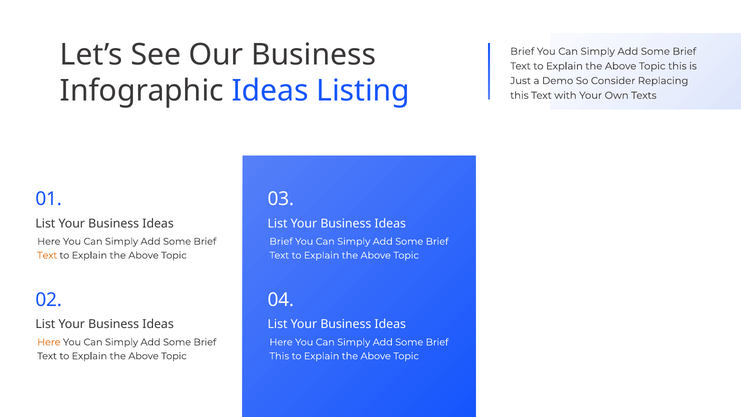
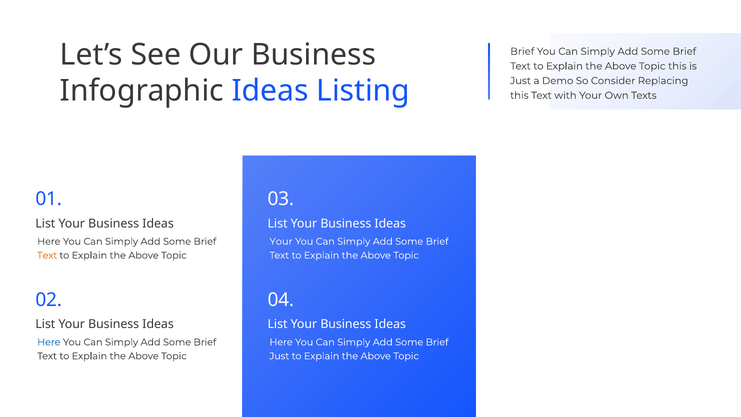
Brief: Brief -> Your (281, 241)
Here colour: orange -> blue (49, 342)
This: This -> Just (279, 356)
